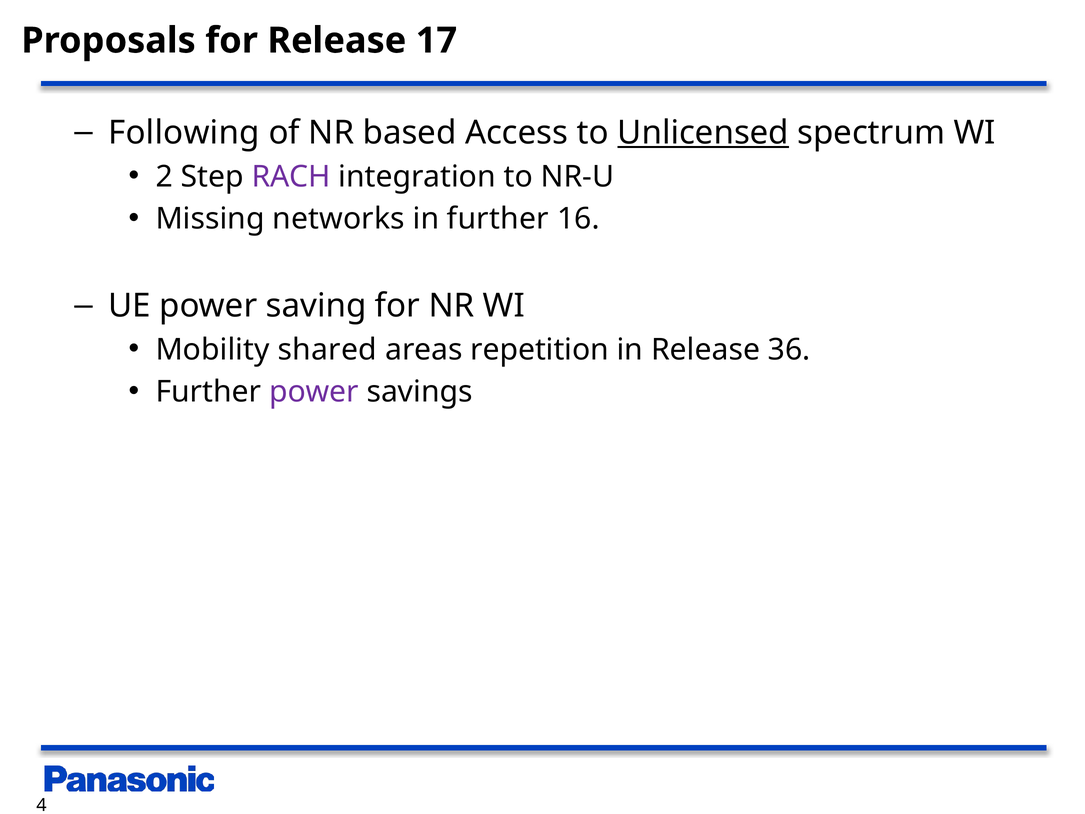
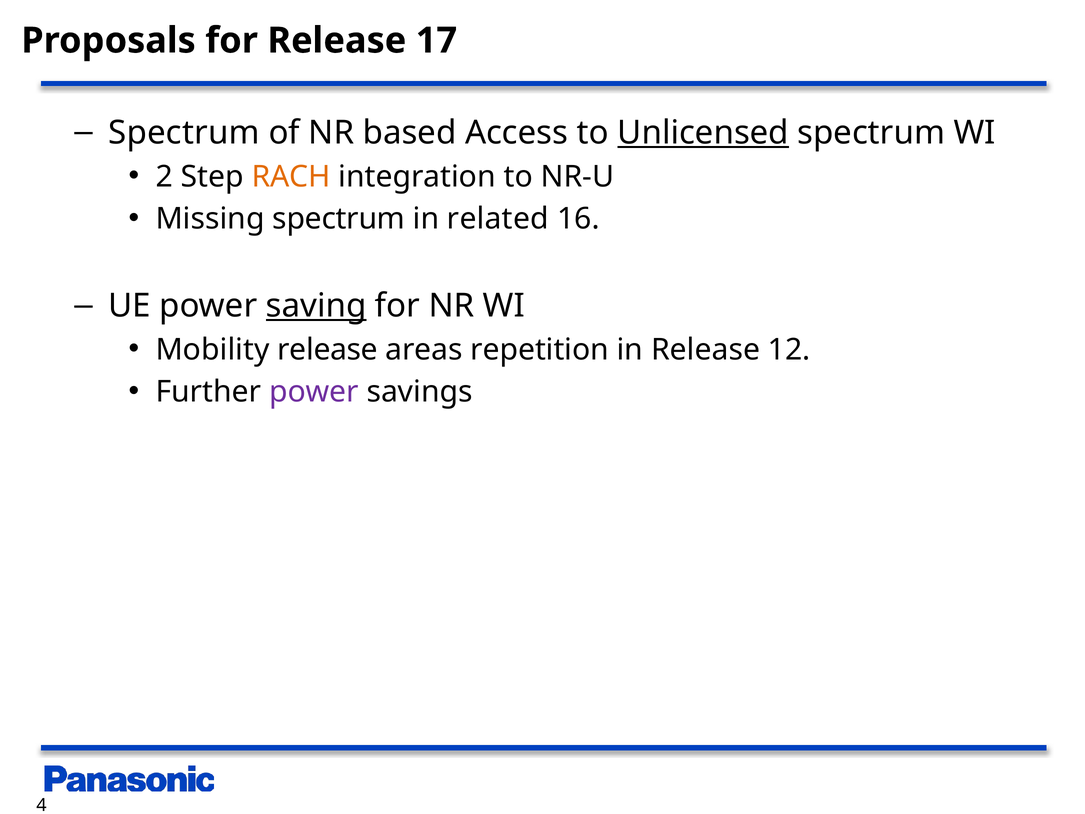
Following: Following -> Spectrum (184, 133)
RACH colour: purple -> orange (291, 177)
Missing networks: networks -> spectrum (339, 219)
in further: further -> related (498, 219)
saving underline: none -> present (316, 306)
Mobility shared: shared -> release (328, 350)
36: 36 -> 12 (789, 350)
